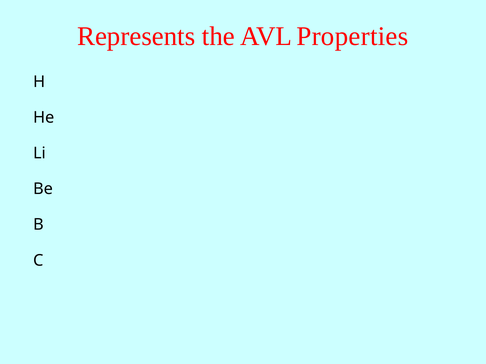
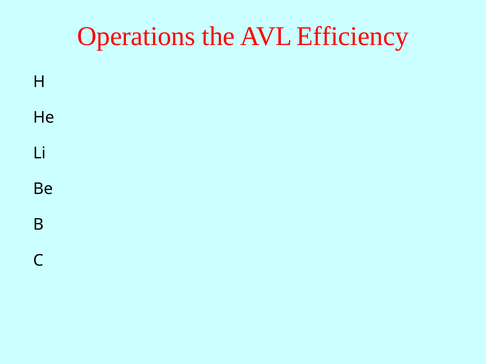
Represents: Represents -> Operations (136, 36)
Properties: Properties -> Efficiency (352, 36)
